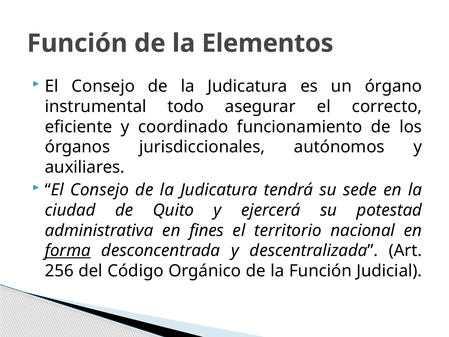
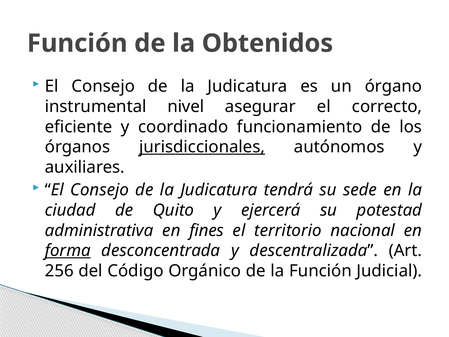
Elementos: Elementos -> Obtenidos (267, 43)
todo: todo -> nivel (186, 106)
jurisdiccionales underline: none -> present (202, 147)
